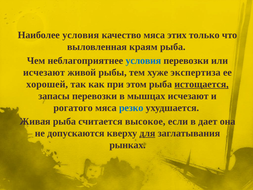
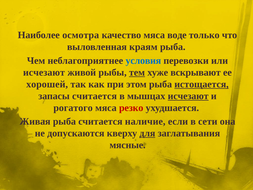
Наиболее условия: условия -> осмотра (81, 35)
этих: этих -> воде (177, 35)
тем underline: none -> present (137, 72)
экспертиза: экспертиза -> вскрывают (196, 72)
запасы перевозки: перевозки -> считается (94, 96)
исчезают underline: none -> present (188, 96)
резко colour: blue -> red (131, 108)
высокое: высокое -> наличие (145, 121)
дает: дает -> сети (208, 121)
рынках: рынках -> мясные (128, 145)
